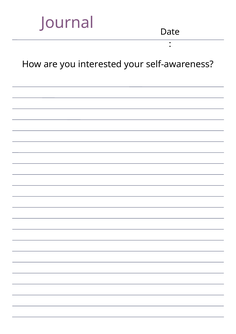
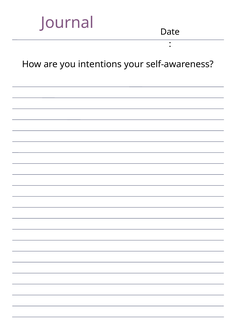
interested: interested -> intentions (100, 64)
